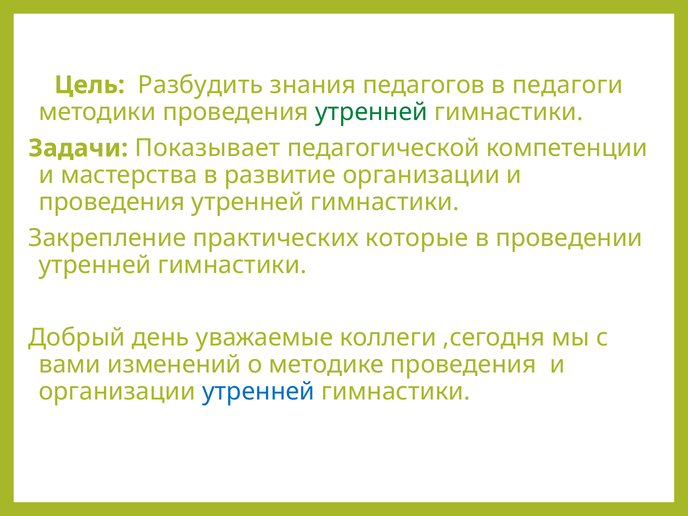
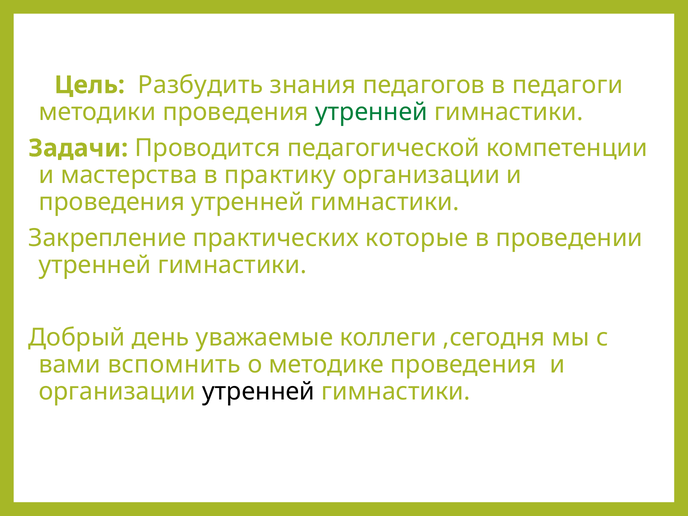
Показывает: Показывает -> Проводится (208, 148)
развитие: развитие -> практику (280, 175)
изменений: изменений -> вспомнить (174, 365)
утренней colour: blue -> black (259, 391)
